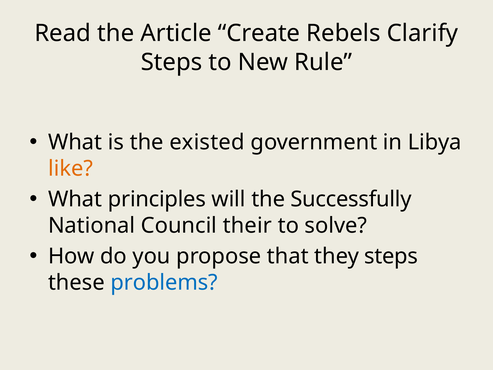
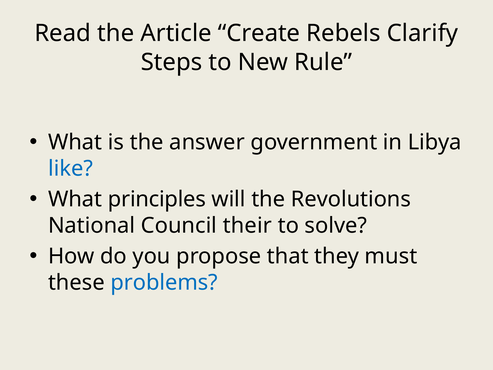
existed: existed -> answer (207, 142)
like colour: orange -> blue (70, 169)
Successfully: Successfully -> Revolutions (351, 199)
they steps: steps -> must (391, 256)
